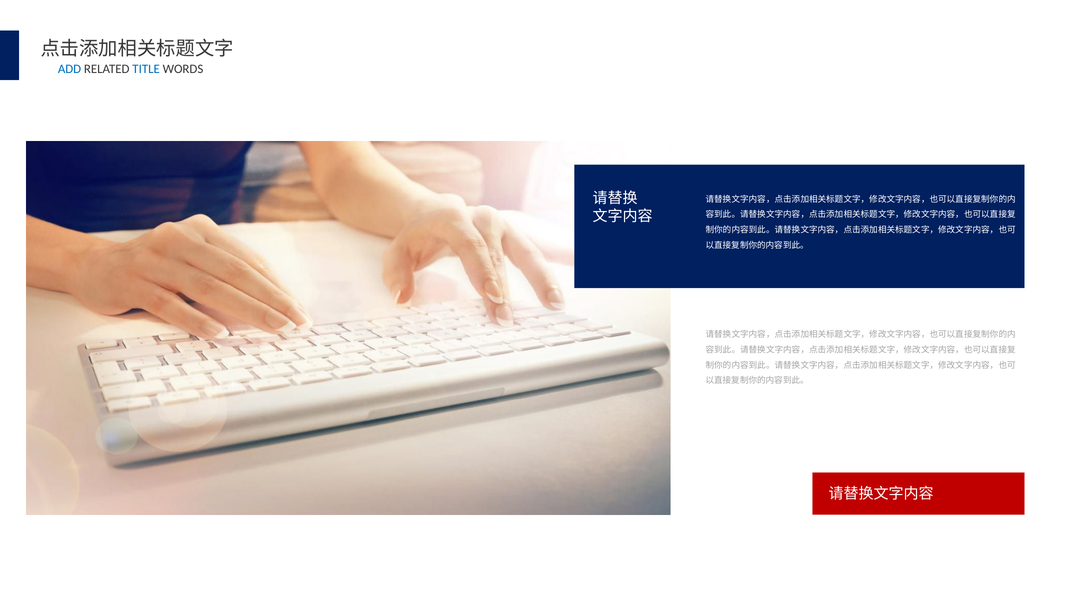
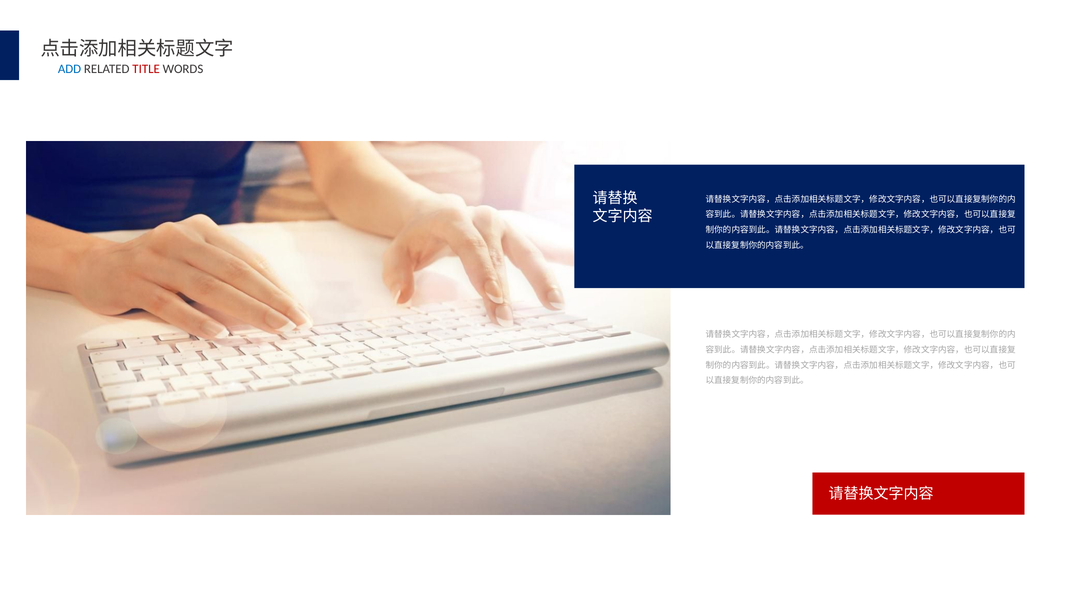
TITLE colour: blue -> red (146, 69)
